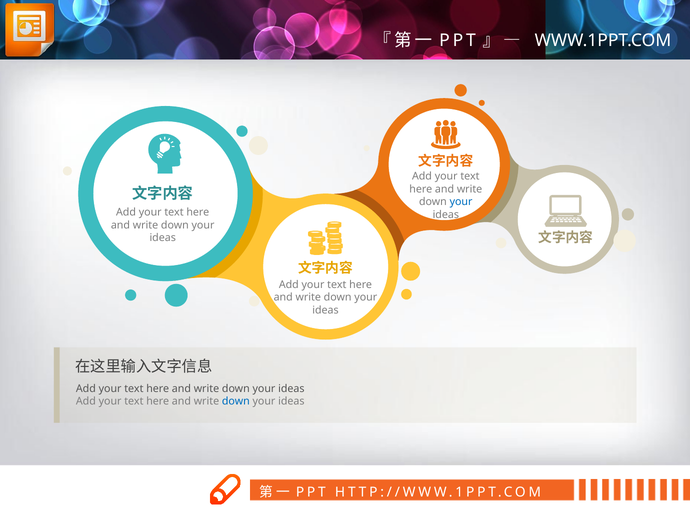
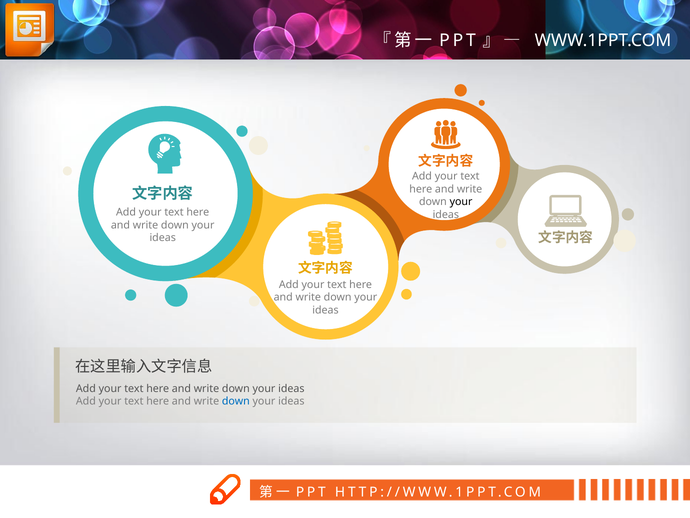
your colour: blue -> black (461, 202)
